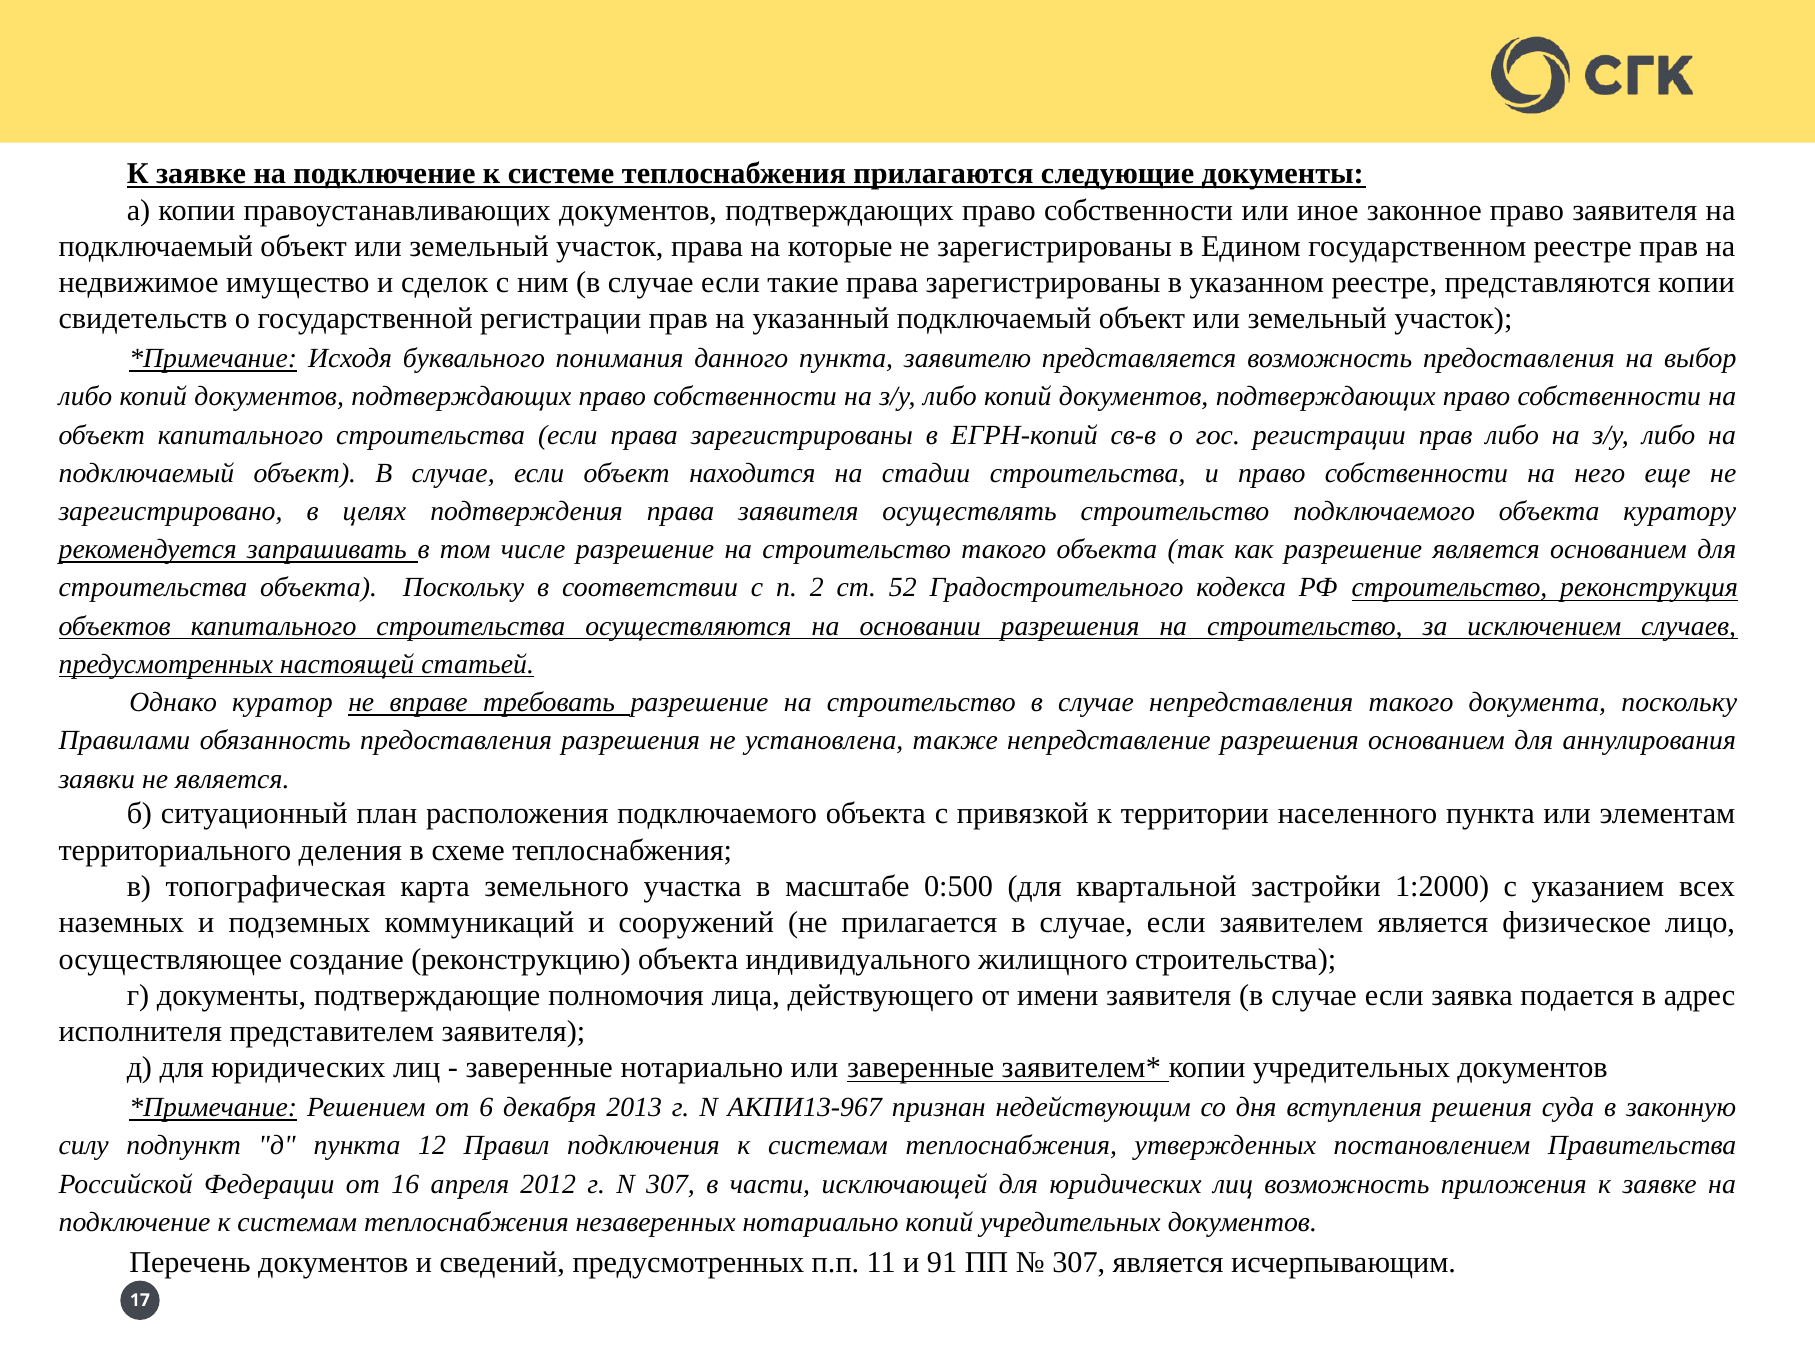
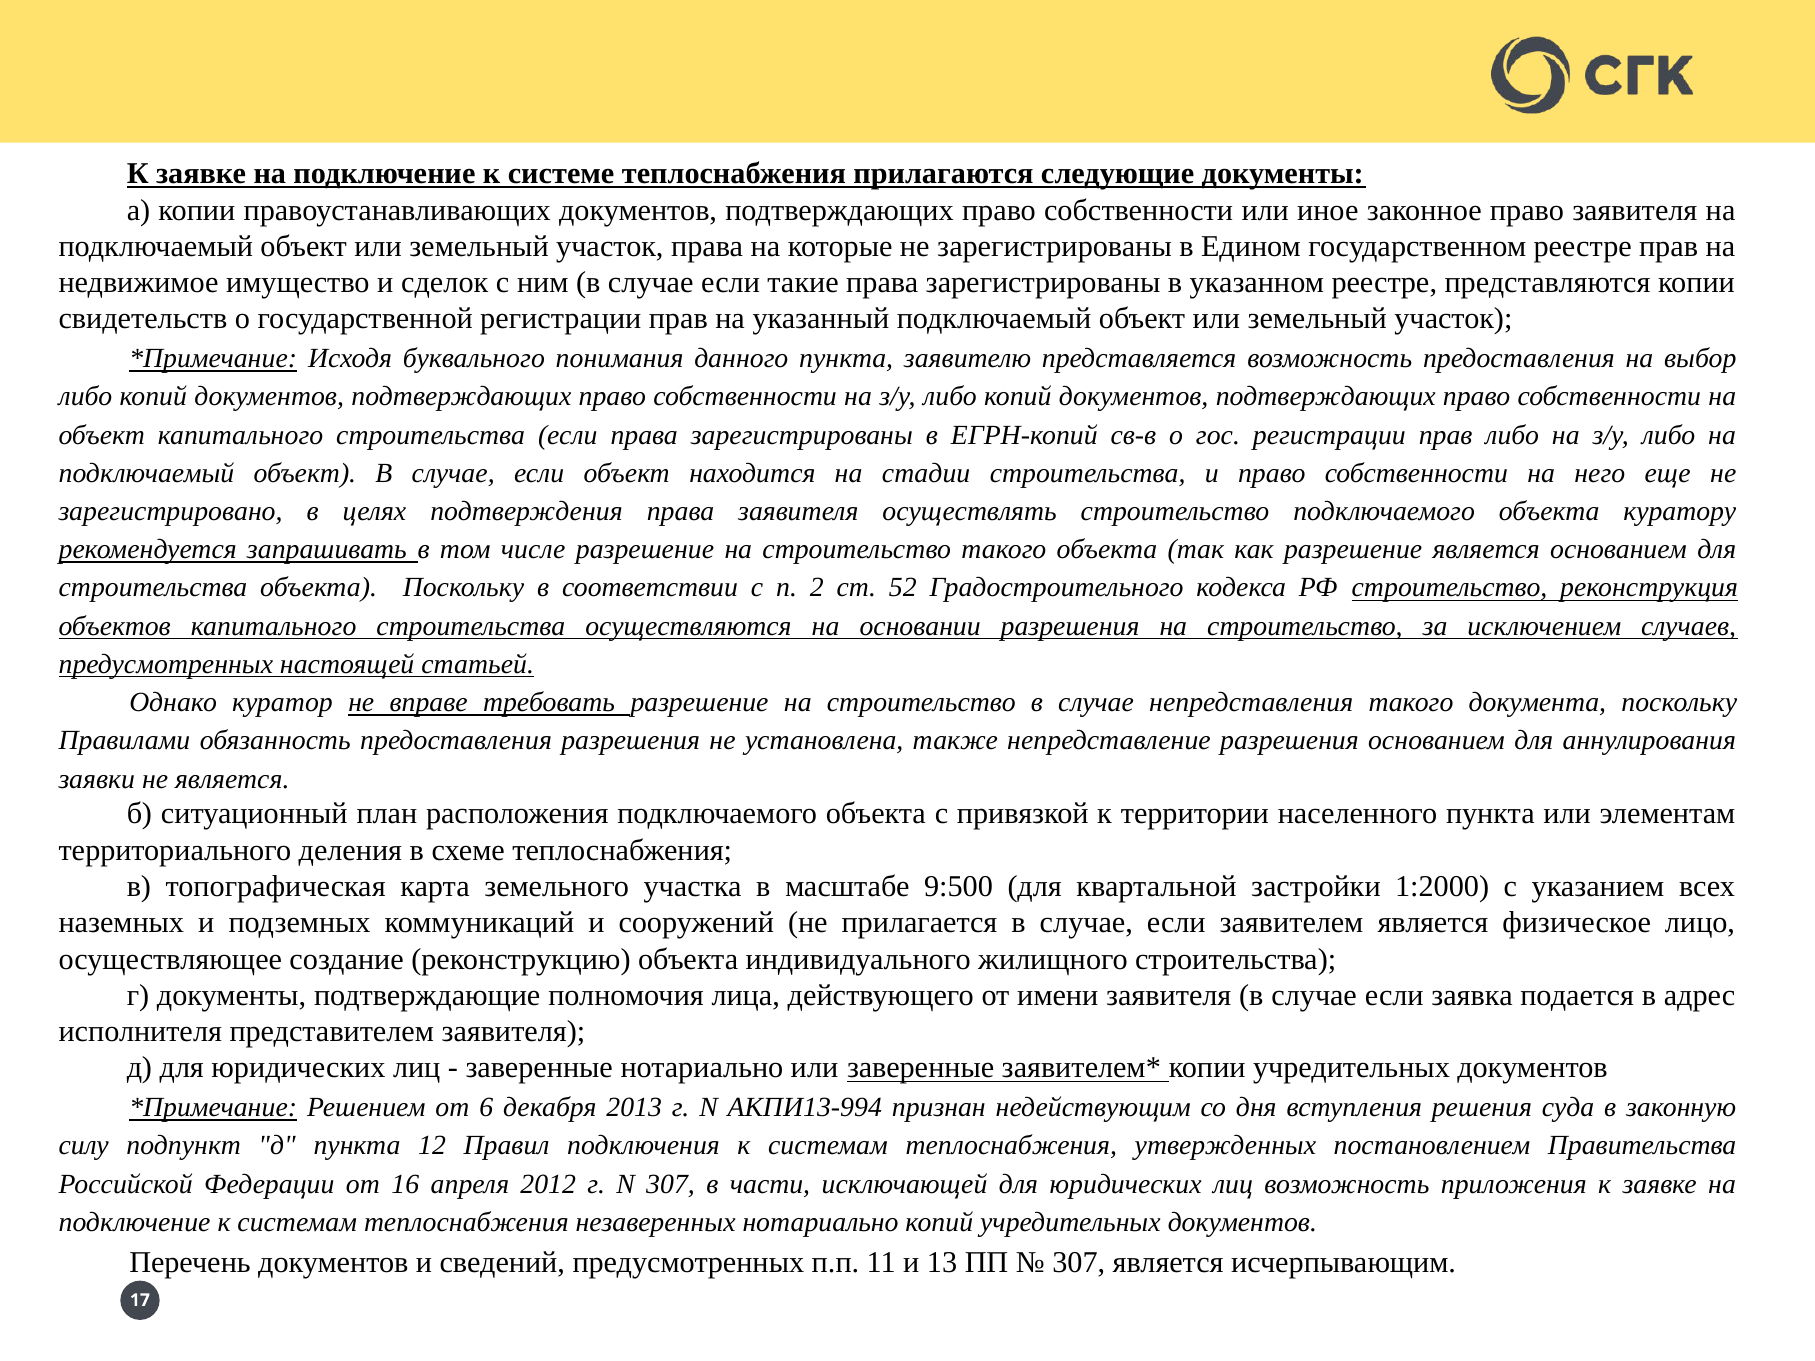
0:500: 0:500 -> 9:500 (959, 887)
АКПИ13-967: АКПИ13-967 -> АКПИ13-994 (805, 1108)
91: 91 -> 13 (942, 1263)
